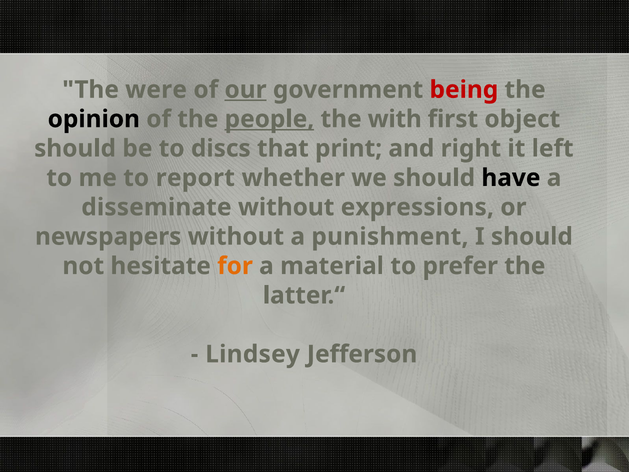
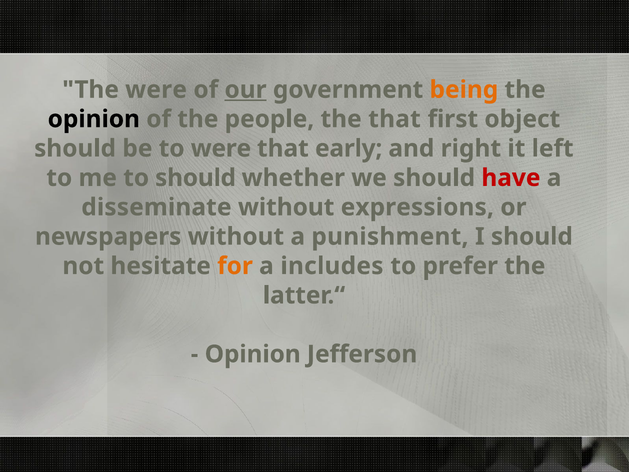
being colour: red -> orange (464, 90)
people underline: present -> none (269, 119)
the with: with -> that (394, 119)
to discs: discs -> were (221, 148)
print: print -> early (349, 148)
to report: report -> should (196, 178)
have colour: black -> red (511, 178)
material: material -> includes (332, 266)
Lindsey: Lindsey -> Opinion (253, 354)
